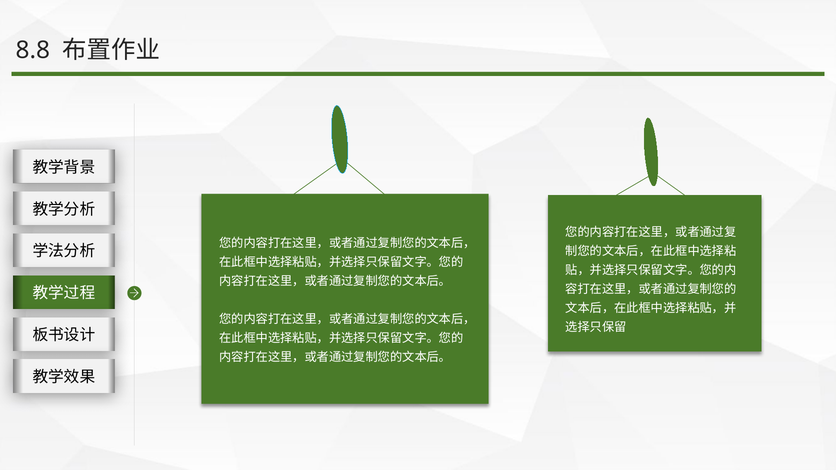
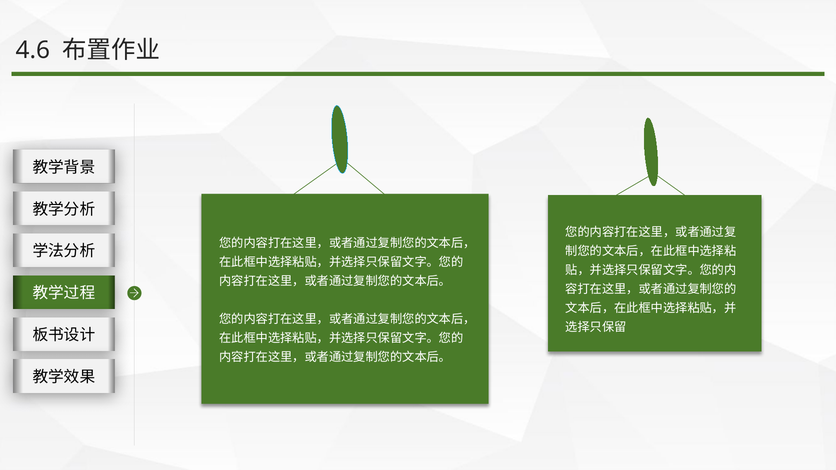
8.8: 8.8 -> 4.6 (33, 50)
